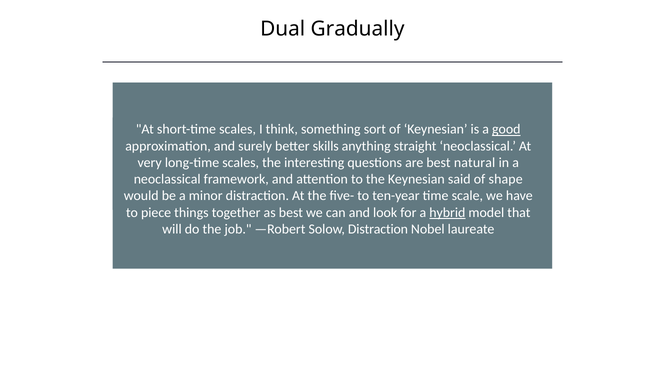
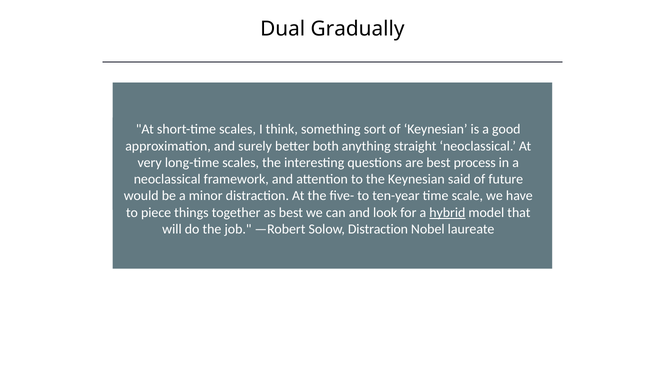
good underline: present -> none (506, 129)
better skills: skills -> both (326, 146)
natural: natural -> process (475, 163)
shape: shape -> future (506, 179)
